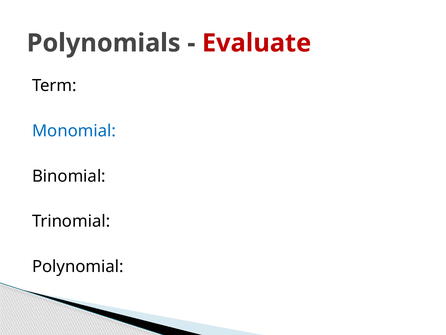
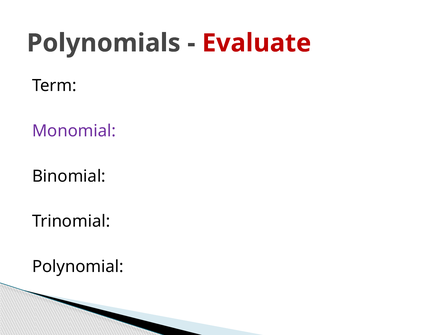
Monomial colour: blue -> purple (74, 131)
